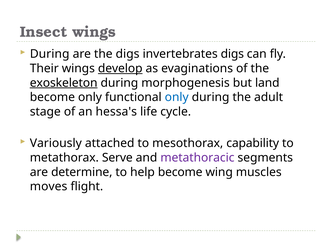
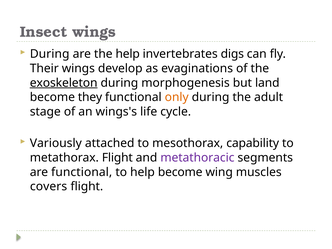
the digs: digs -> help (128, 54)
develop underline: present -> none (120, 68)
become only: only -> they (90, 97)
only colour: blue -> orange (177, 97)
hessa's: hessa's -> wings's (116, 112)
metathorax Serve: Serve -> Flight (117, 158)
are determine: determine -> functional (82, 172)
moves: moves -> covers (49, 186)
